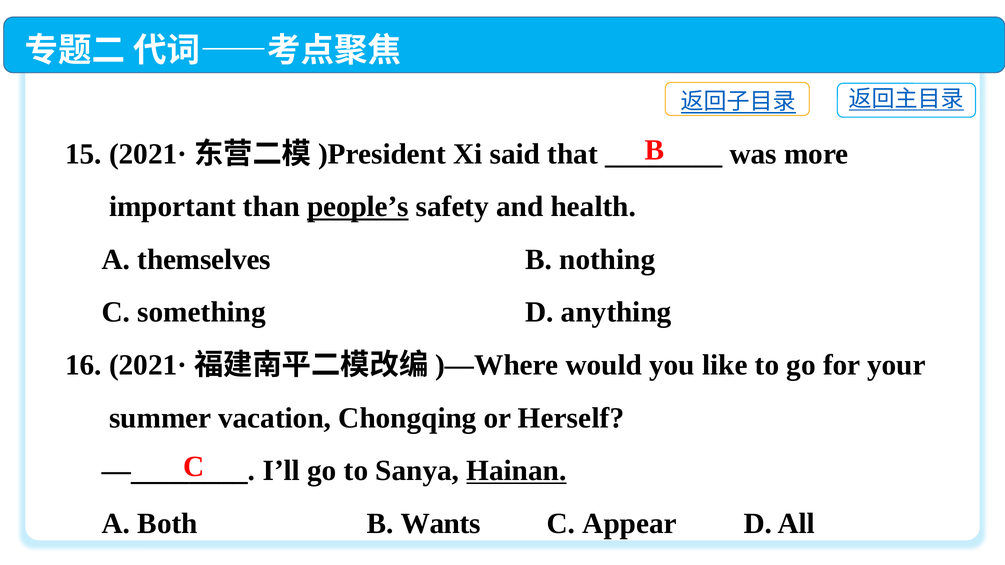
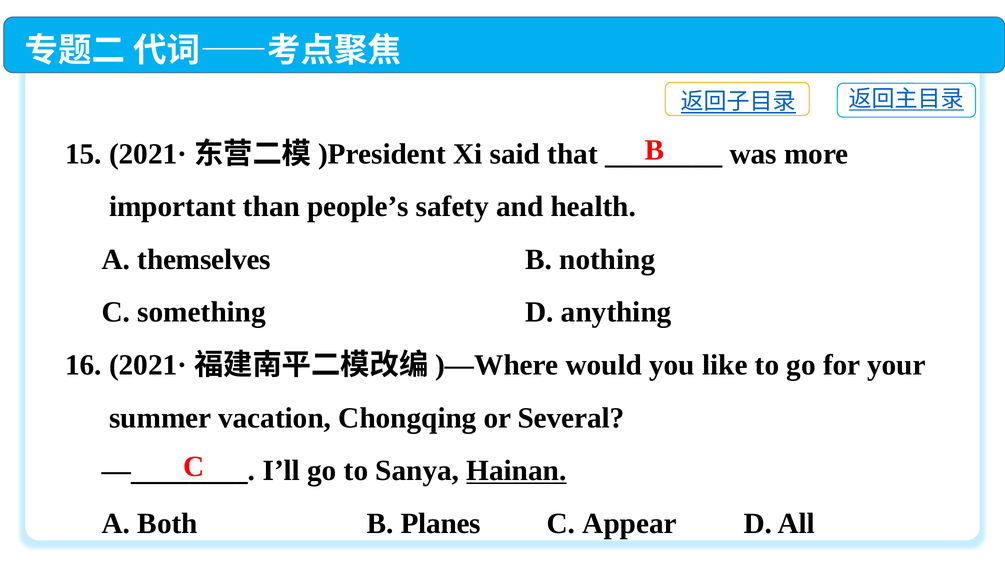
people’s underline: present -> none (358, 207)
Herself: Herself -> Several (571, 418)
Wants: Wants -> Planes (441, 524)
